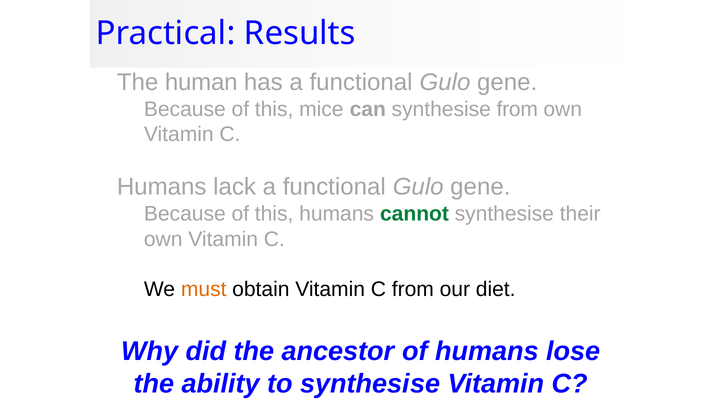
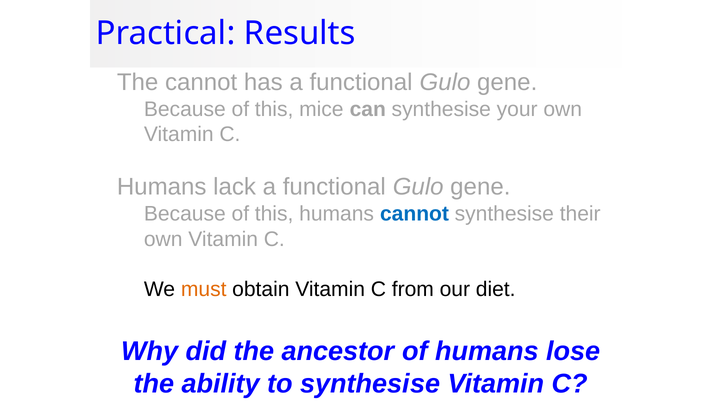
The human: human -> cannot (201, 82)
synthesise from: from -> your (517, 109)
cannot colour: green -> blue (414, 214)
